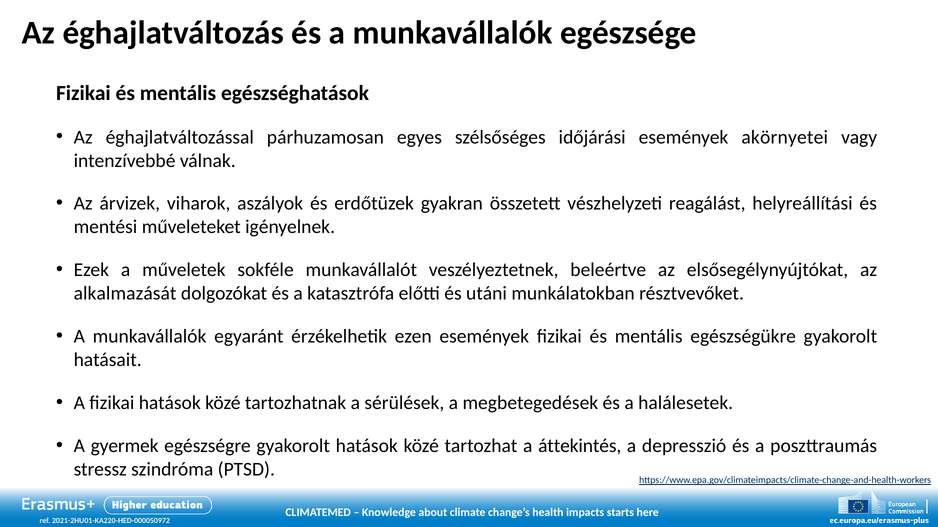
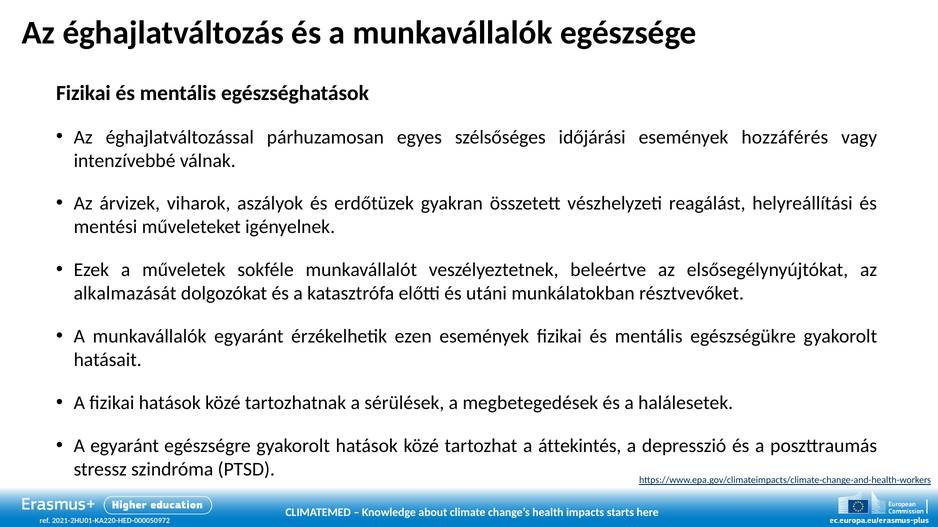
akörnyetei: akörnyetei -> hozzáférés (785, 137)
A gyermek: gyermek -> egyaránt (125, 446)
